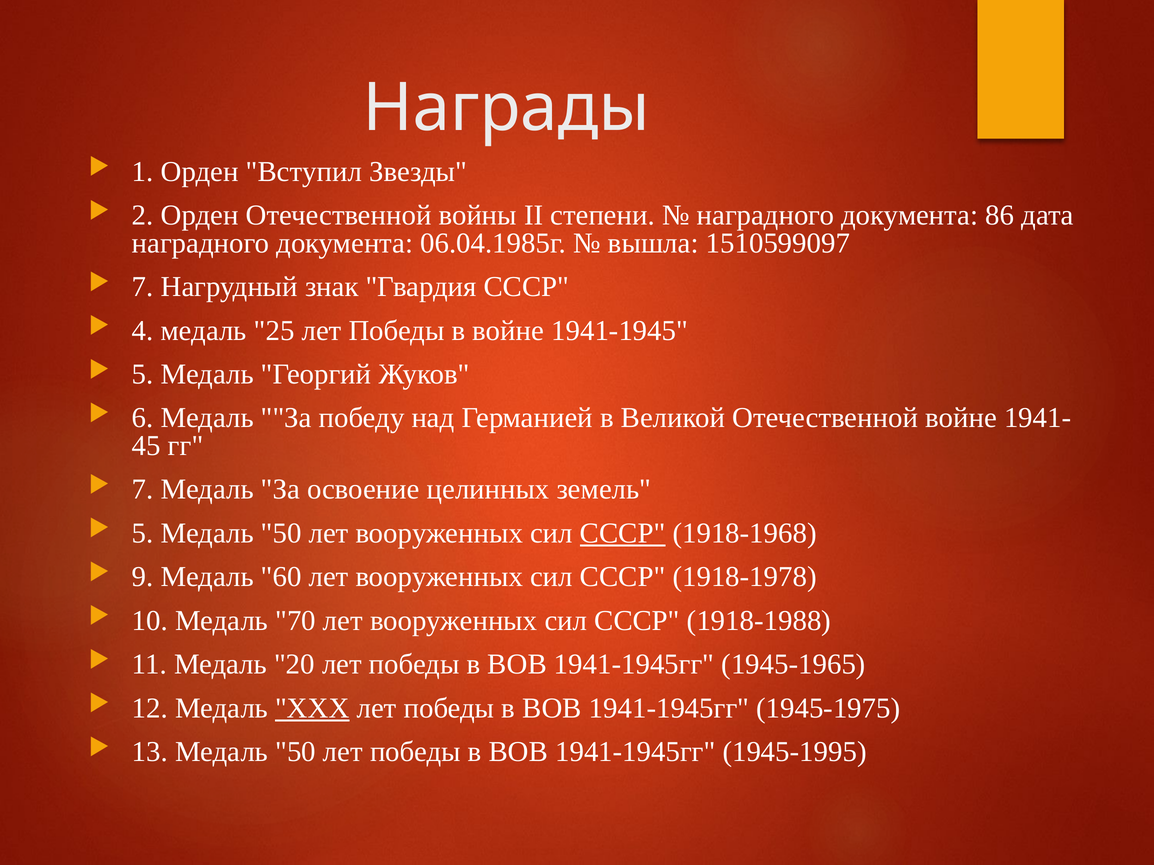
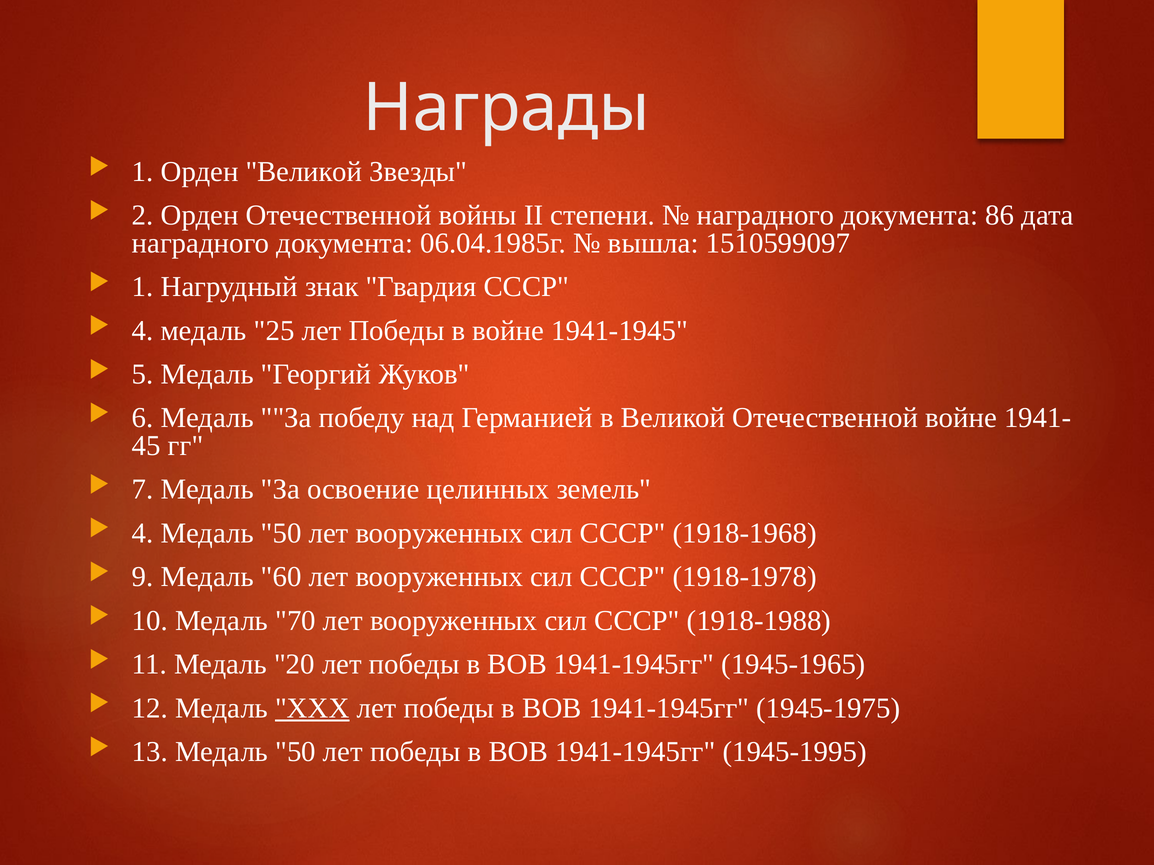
Орден Вступил: Вступил -> Великой (304, 172)
7: 7 -> 1 (143, 287)
5: 5 -> 4 (143, 533)
СССР underline: present -> none (623, 533)
